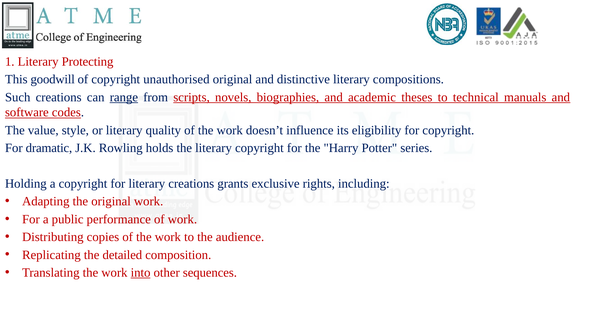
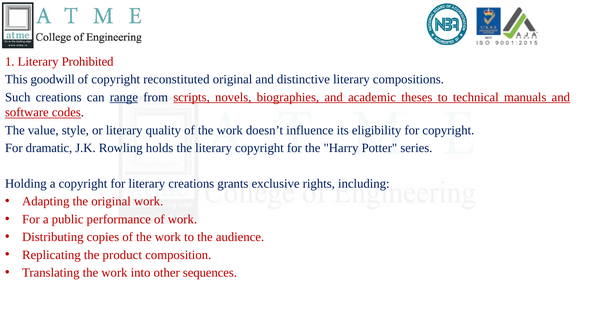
Protecting: Protecting -> Prohibited (88, 62)
unauthorised: unauthorised -> reconstituted (176, 79)
detailed: detailed -> product (122, 255)
into underline: present -> none (141, 272)
